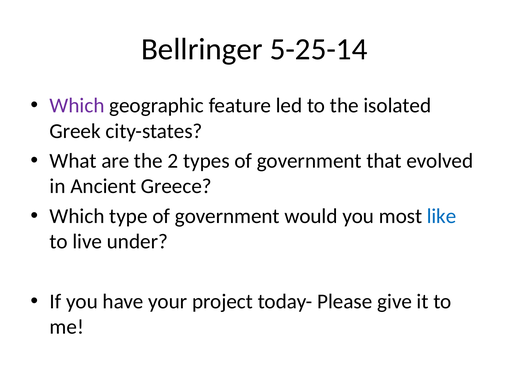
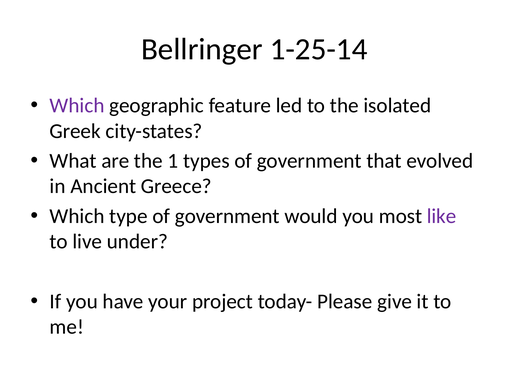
5-25-14: 5-25-14 -> 1-25-14 (319, 49)
2: 2 -> 1 (173, 161)
like colour: blue -> purple (442, 217)
